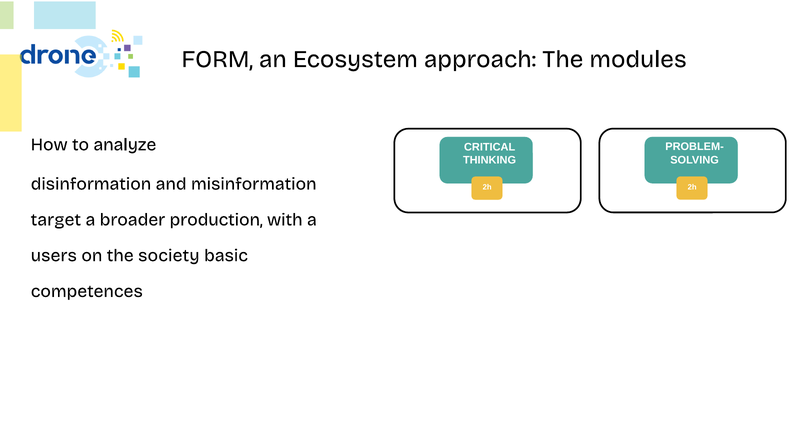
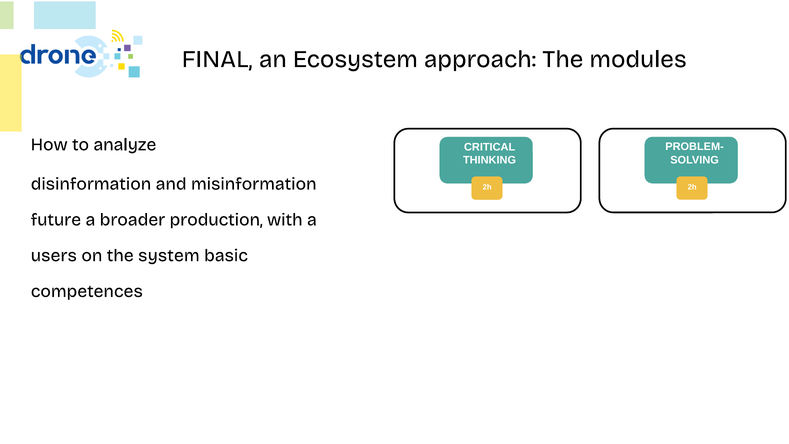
FORM: FORM -> FINAL (217, 59)
target: target -> future (56, 219)
society: society -> system (169, 255)
